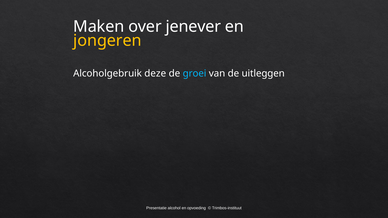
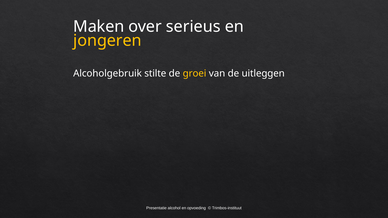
jenever: jenever -> serieus (193, 27)
deze: deze -> stilte (155, 73)
groei colour: light blue -> yellow (195, 73)
